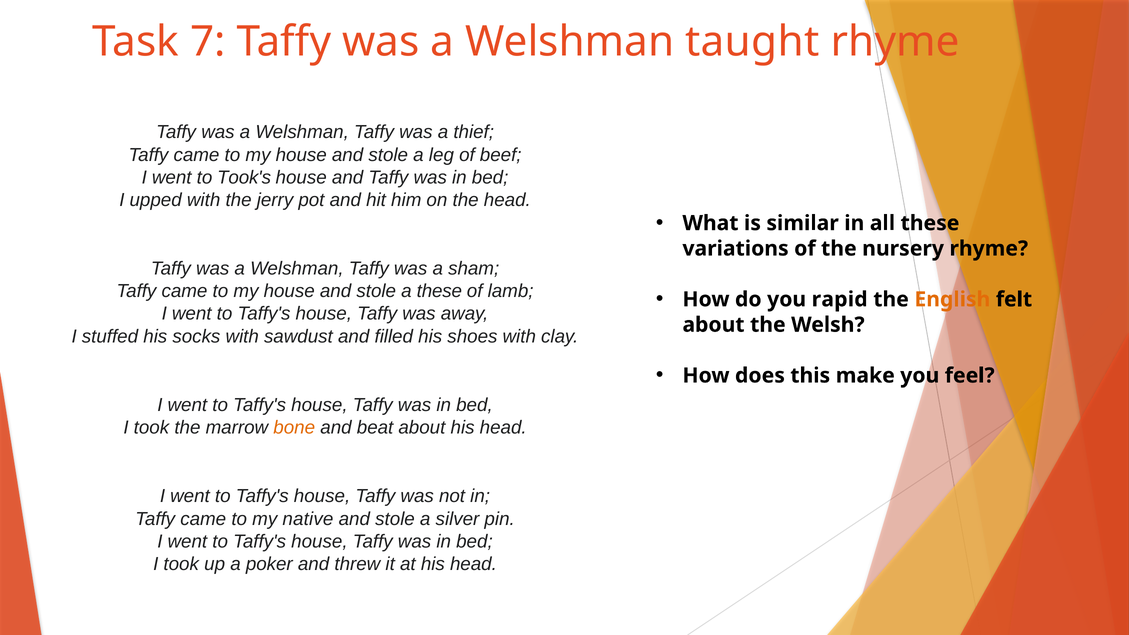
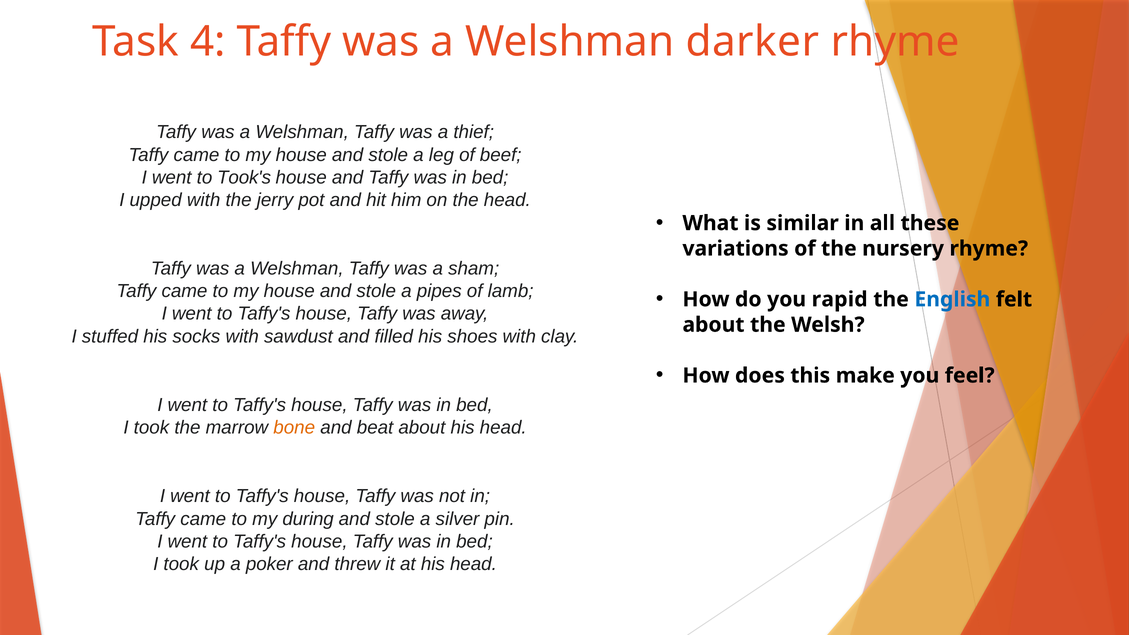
7: 7 -> 4 (208, 42)
taught: taught -> darker (752, 42)
a these: these -> pipes (439, 291)
English colour: orange -> blue (952, 299)
native: native -> during (308, 519)
